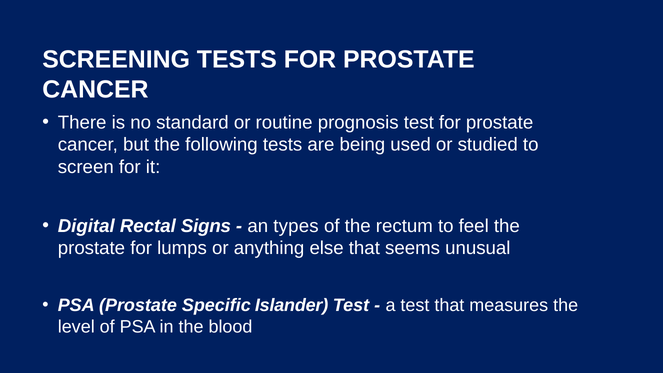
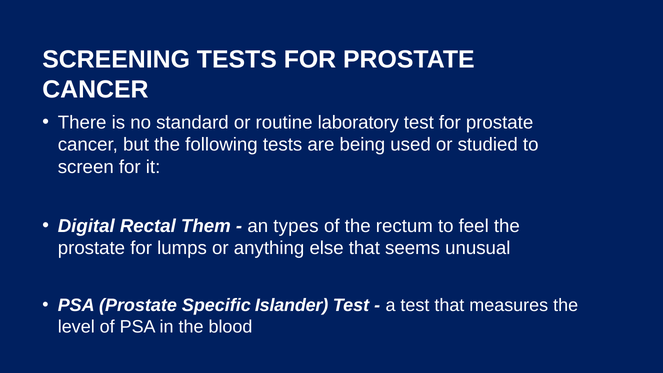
prognosis: prognosis -> laboratory (358, 122)
Signs: Signs -> Them (206, 226)
